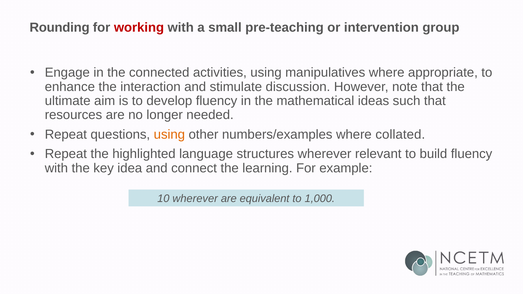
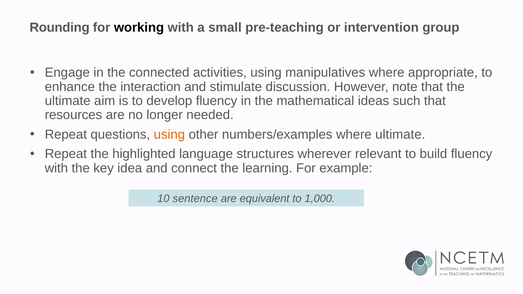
working colour: red -> black (139, 27)
where collated: collated -> ultimate (400, 135)
10 wherever: wherever -> sentence (195, 199)
